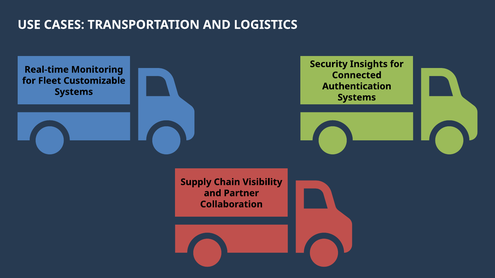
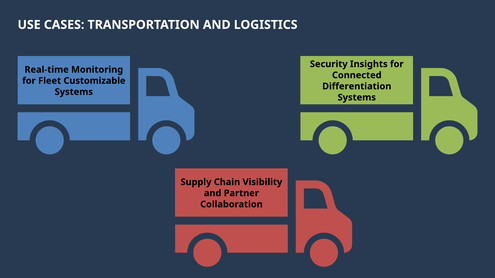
Authentication: Authentication -> Differentiation (357, 86)
